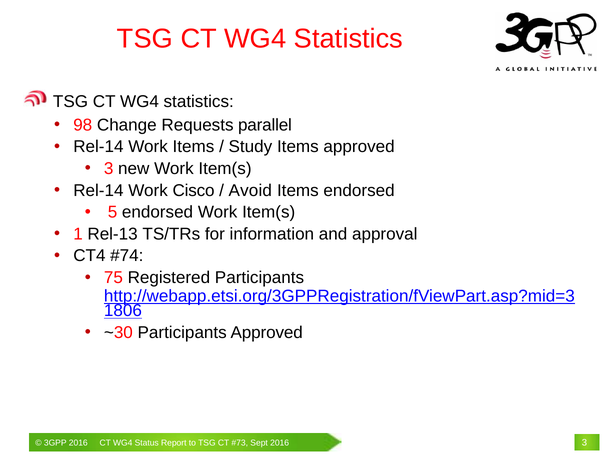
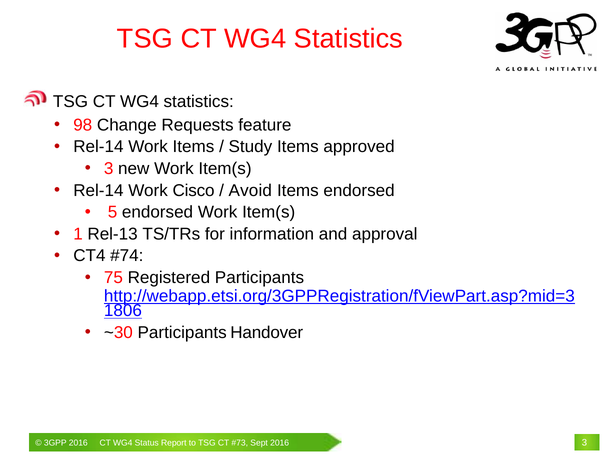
parallel: parallel -> feature (265, 125)
Participants Approved: Approved -> Handover (267, 333)
